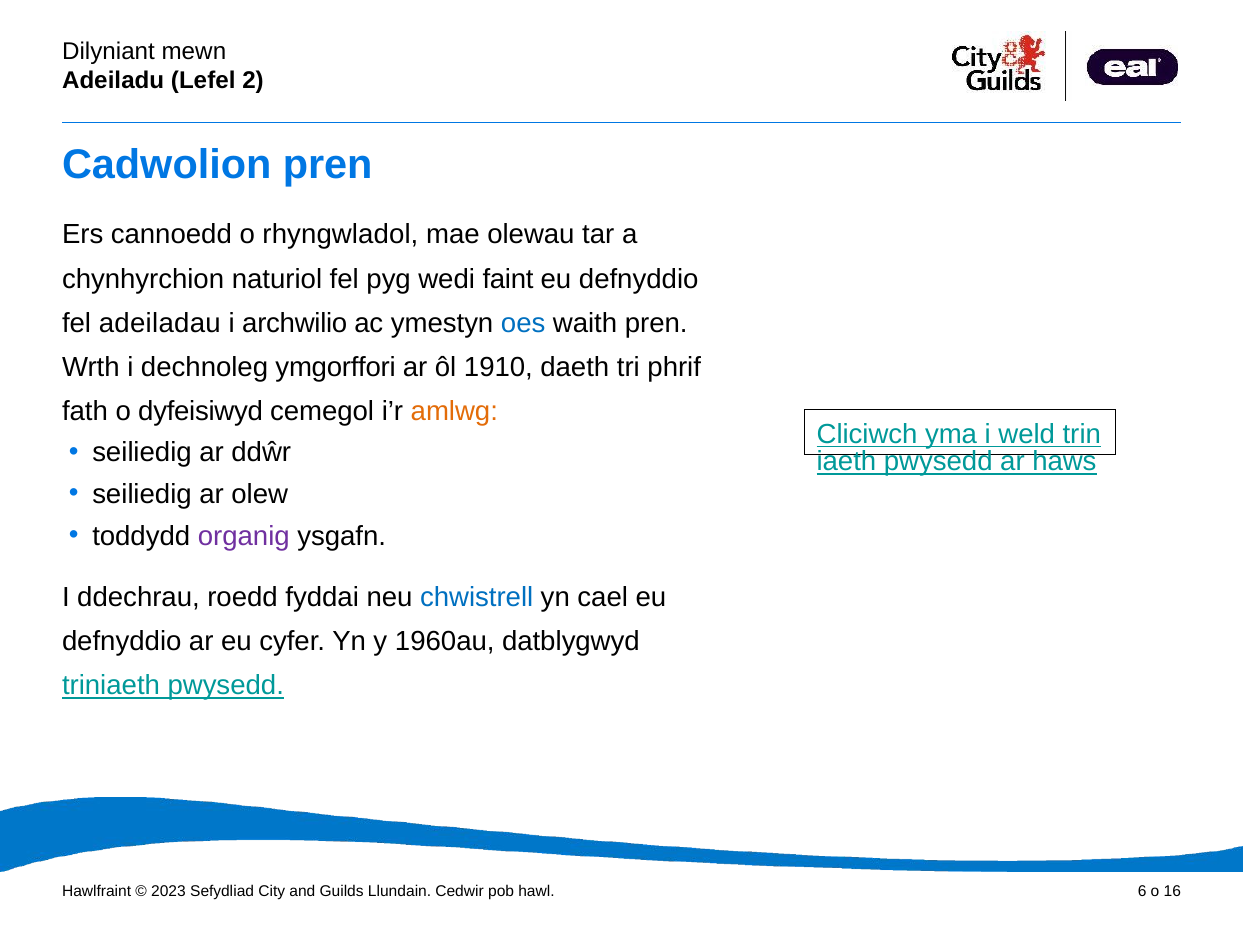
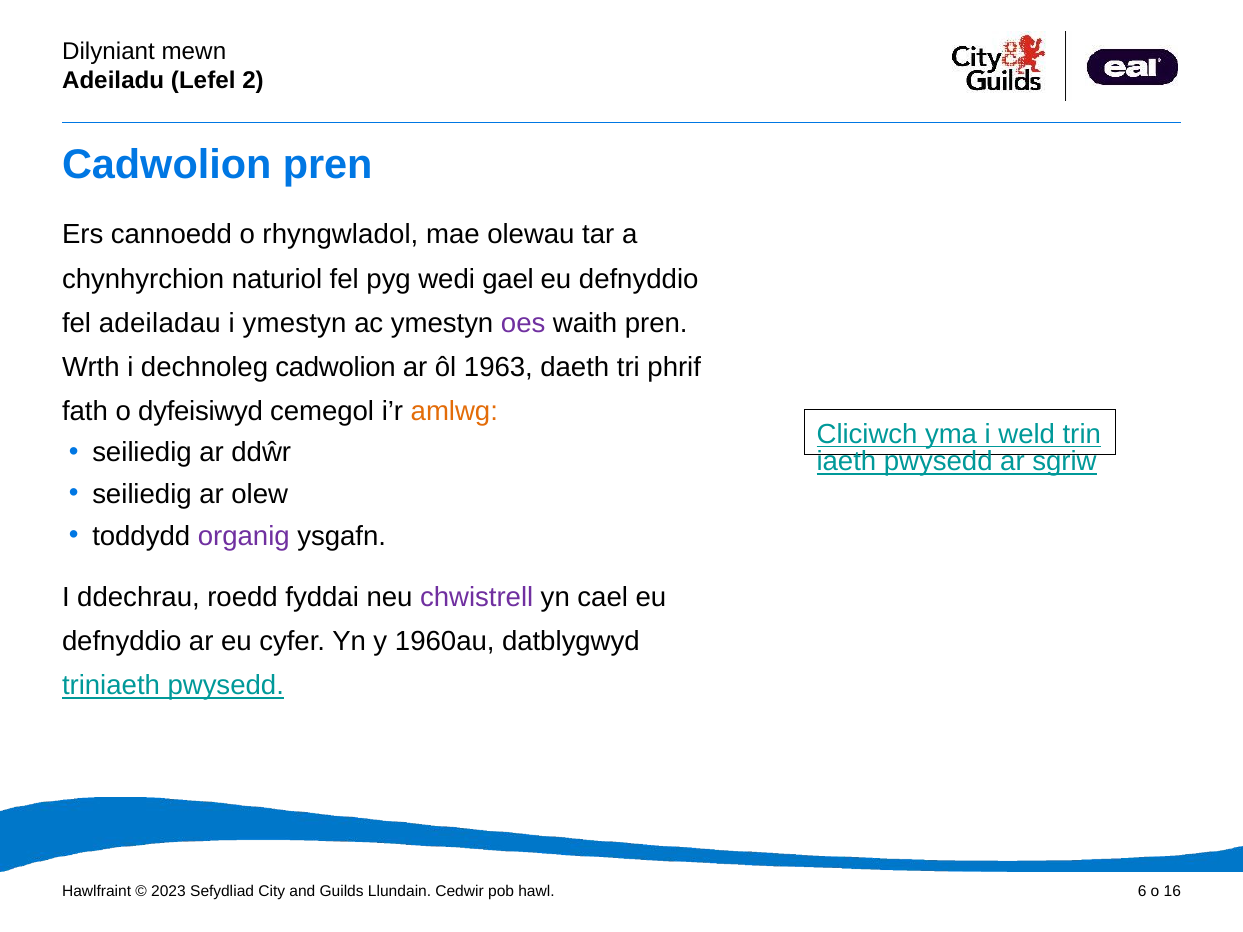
faint: faint -> gael (508, 279)
i archwilio: archwilio -> ymestyn (295, 323)
oes colour: blue -> purple (523, 323)
dechnoleg ymgorffori: ymgorffori -> cadwolion (336, 367)
1910: 1910 -> 1963 (498, 367)
haws: haws -> sgriw (1064, 462)
chwistrell colour: blue -> purple (477, 598)
